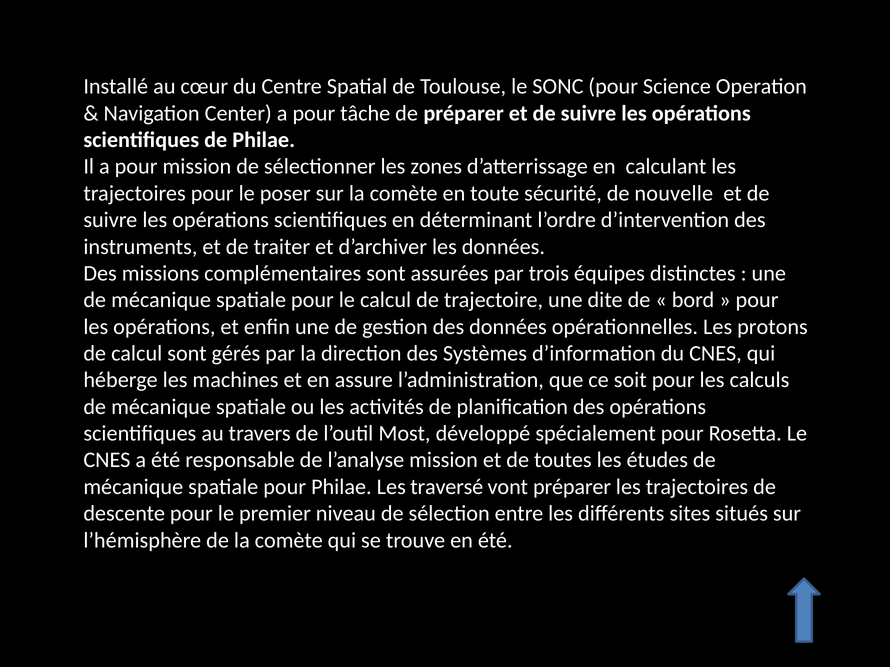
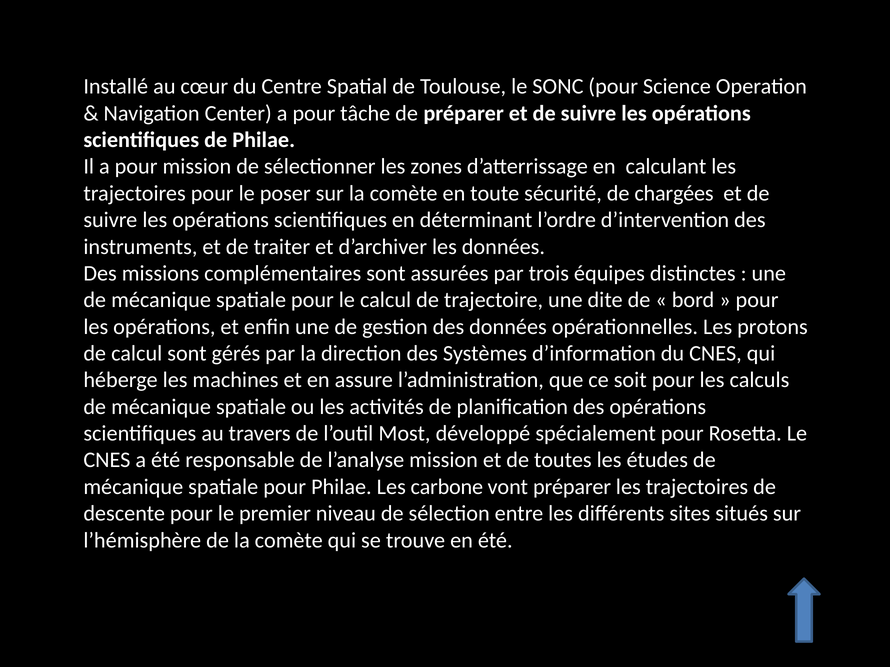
nouvelle: nouvelle -> chargées (674, 193)
traversé: traversé -> carbone (447, 487)
